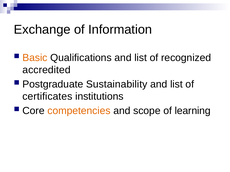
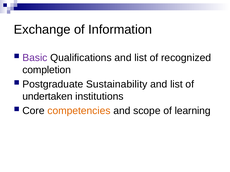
Basic colour: orange -> purple (35, 58)
accredited: accredited -> completion (47, 70)
certificates: certificates -> undertaken (47, 97)
